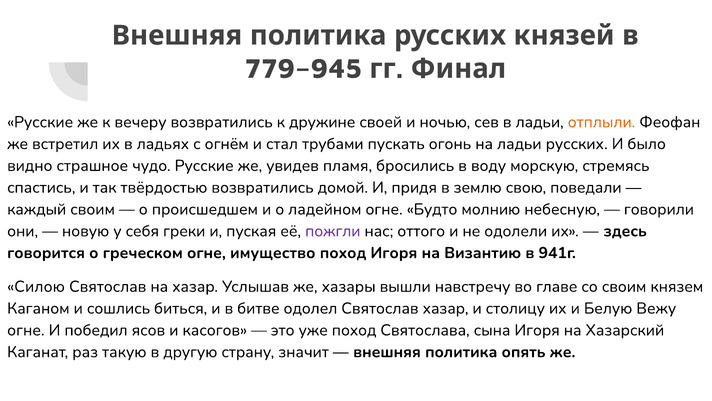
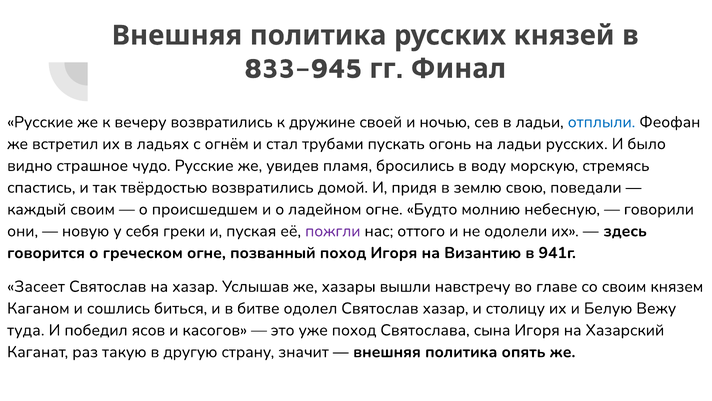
779–945: 779–945 -> 833–945 (303, 69)
отплыли colour: orange -> blue (602, 122)
имущество: имущество -> позванный (273, 253)
Силою: Силою -> Засеет (36, 286)
огне: огне -> туда (26, 330)
